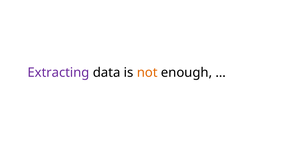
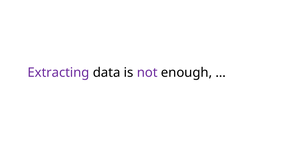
not colour: orange -> purple (147, 73)
